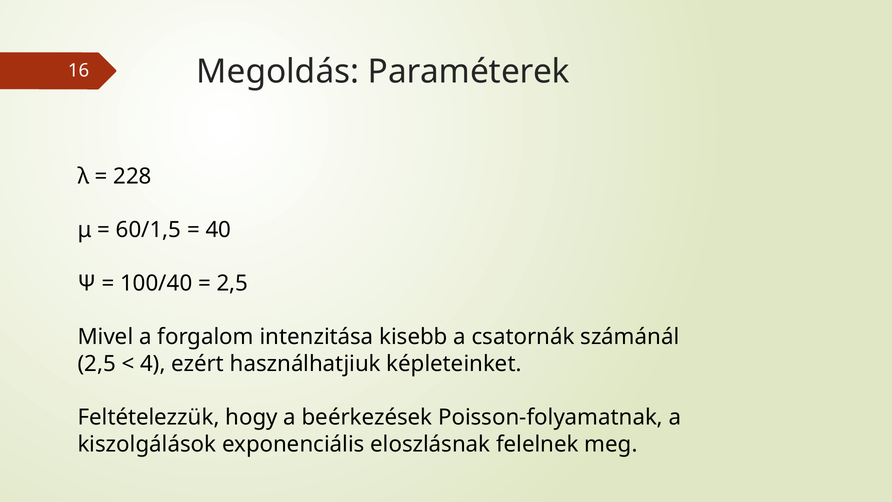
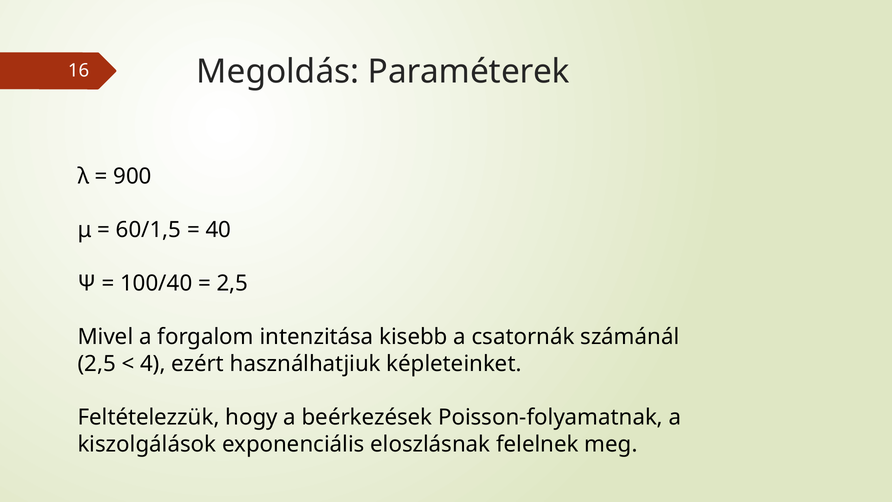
228: 228 -> 900 (133, 176)
